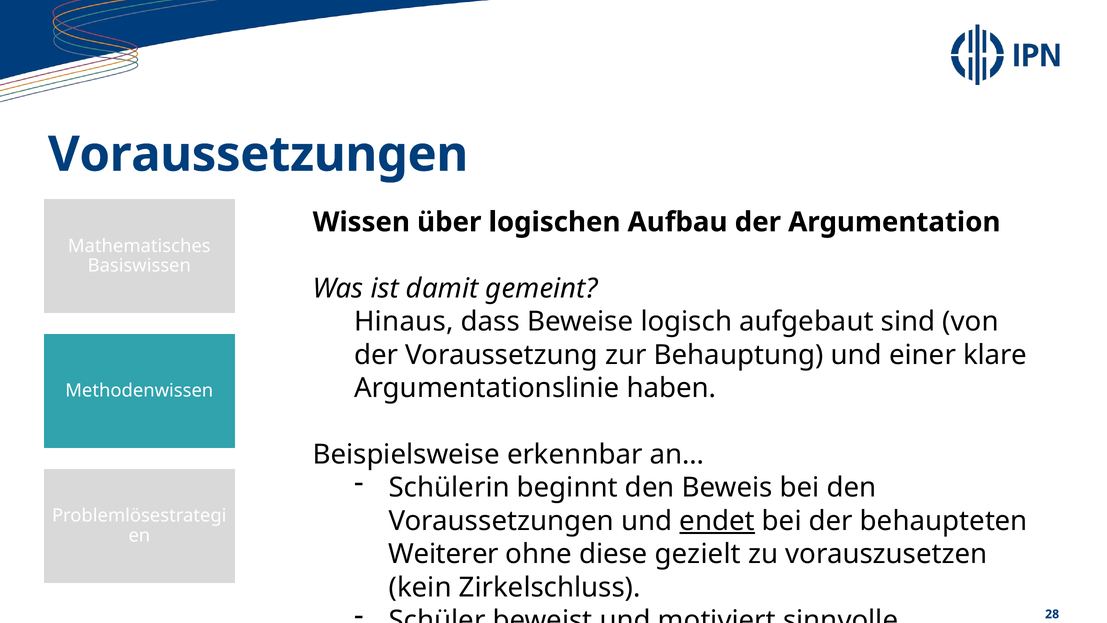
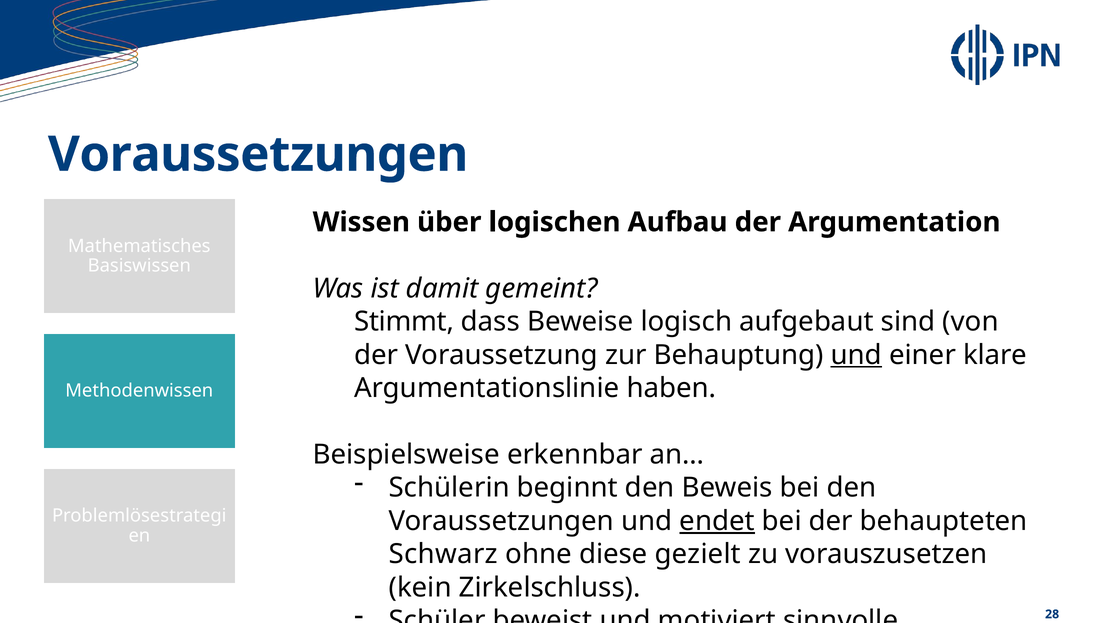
Hinaus: Hinaus -> Stimmt (404, 322)
und underline: none -> present (856, 355)
Weiterer: Weiterer -> Schwarz (443, 554)
